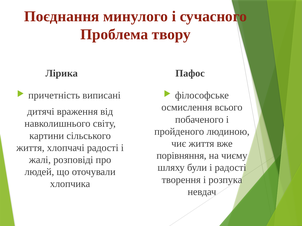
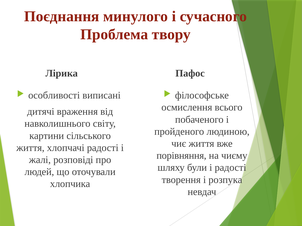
причетність: причетність -> особливості (54, 96)
